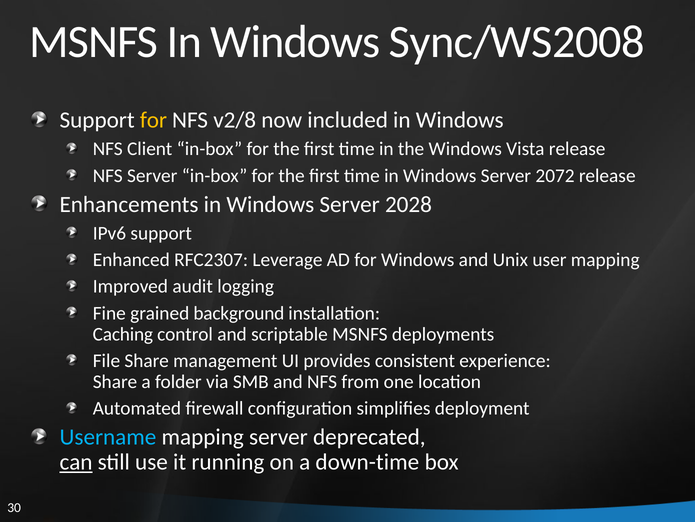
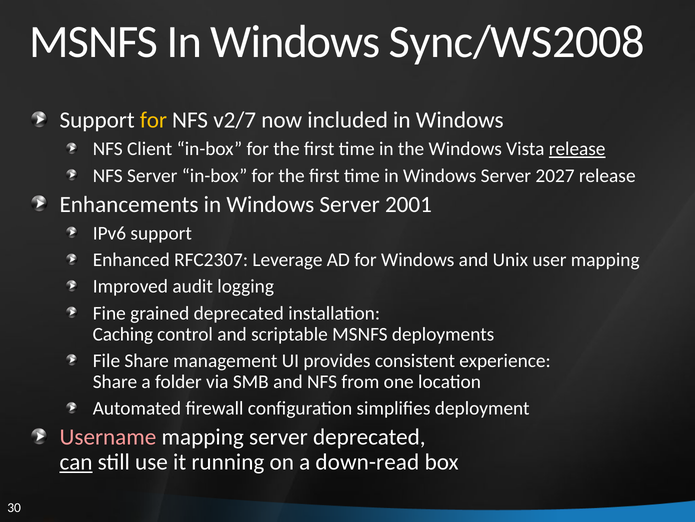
v2/8: v2/8 -> v2/7 (235, 120)
release underline: none -> present (577, 149)
2072: 2072 -> 2027 (555, 175)
2028: 2028 -> 2001 (408, 204)
grained background: background -> deprecated (239, 313)
Username colour: light blue -> pink (108, 437)
down-time: down-time -> down-read (367, 462)
